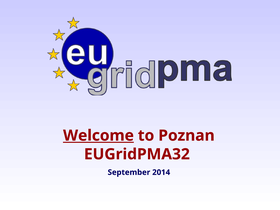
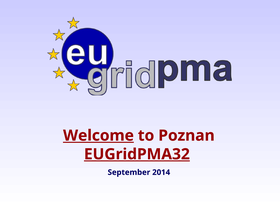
EUGridPMA32 underline: none -> present (137, 154)
